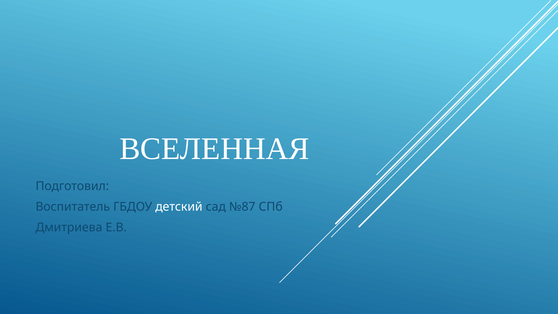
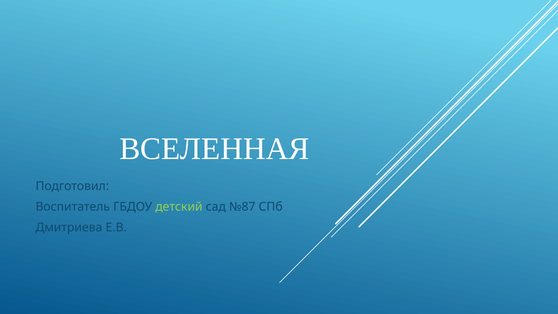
детский colour: white -> light green (179, 207)
